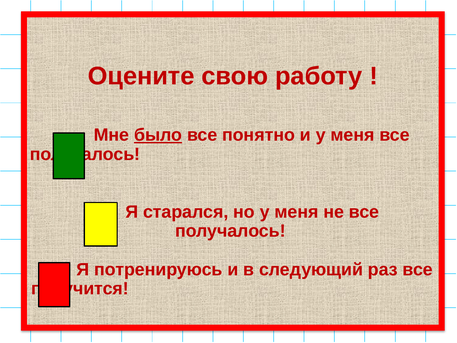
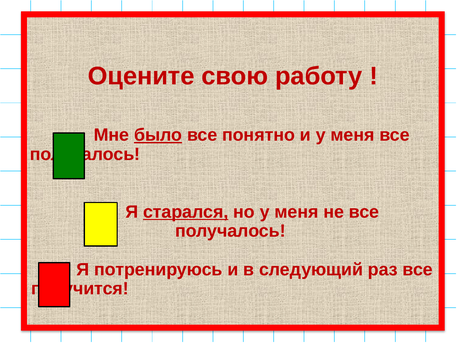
старался underline: none -> present (186, 212)
